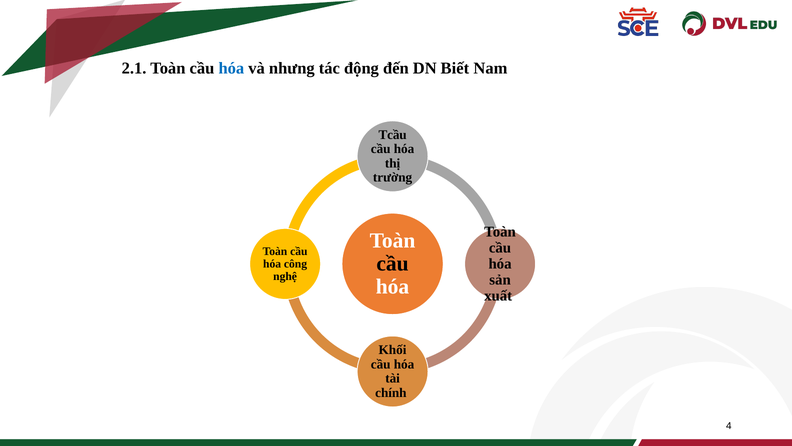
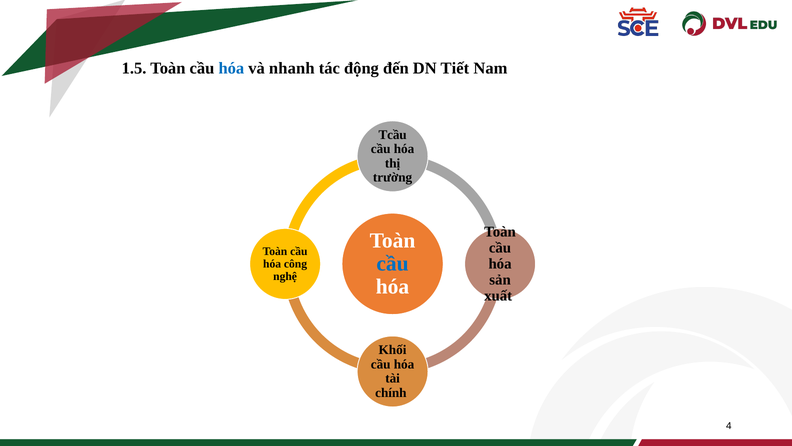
2.1: 2.1 -> 1.5 (134, 68)
nhưng: nhưng -> nhanh (292, 68)
Biết: Biết -> Tiết (455, 68)
cầu colour: black -> blue (393, 263)
